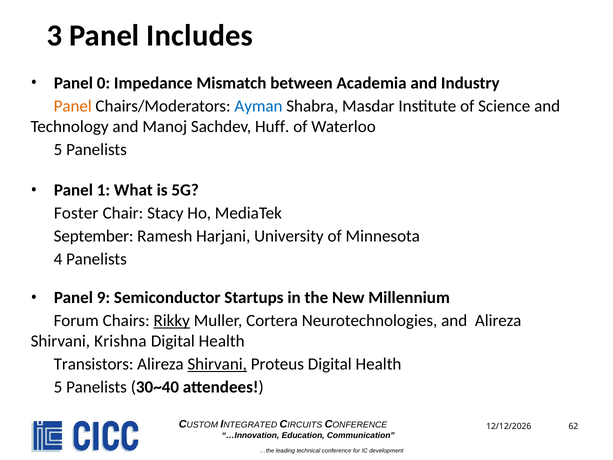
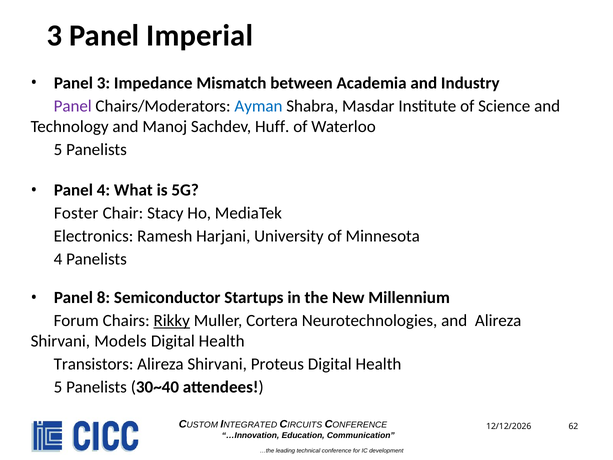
Includes: Includes -> Imperial (200, 35)
Panel 0: 0 -> 3 (103, 83)
Panel colour: orange -> purple (73, 106)
Panel 1: 1 -> 4 (103, 190)
September: September -> Electronics (94, 236)
9: 9 -> 8 (103, 297)
Krishna: Krishna -> Models (120, 341)
Shirvani underline: present -> none (217, 364)
